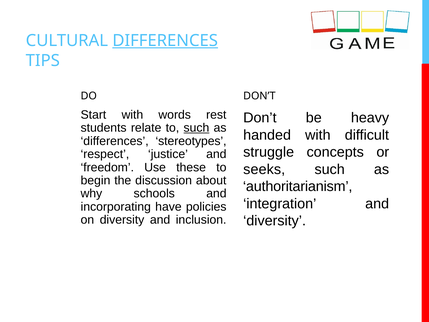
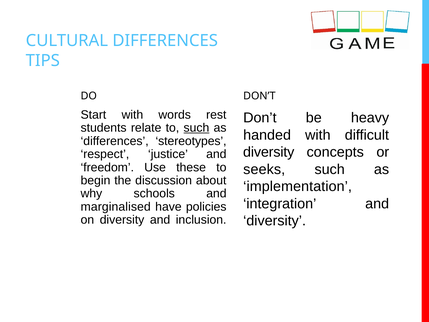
DIFFERENCES underline: present -> none (165, 40)
struggle: struggle -> diversity (269, 152)
authoritarianism: authoritarianism -> implementation (298, 186)
incorporating: incorporating -> marginalised (116, 207)
